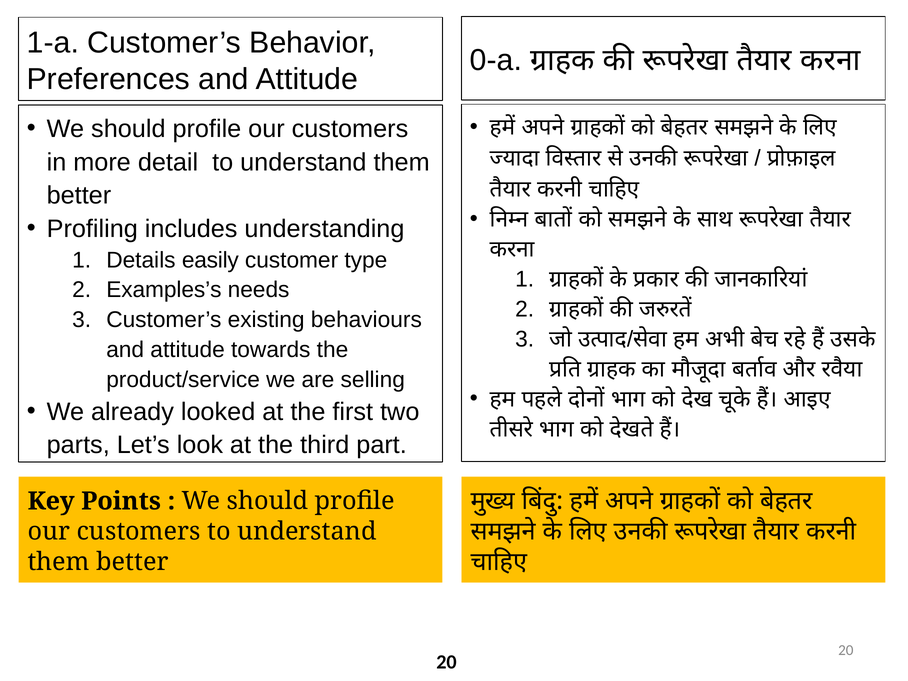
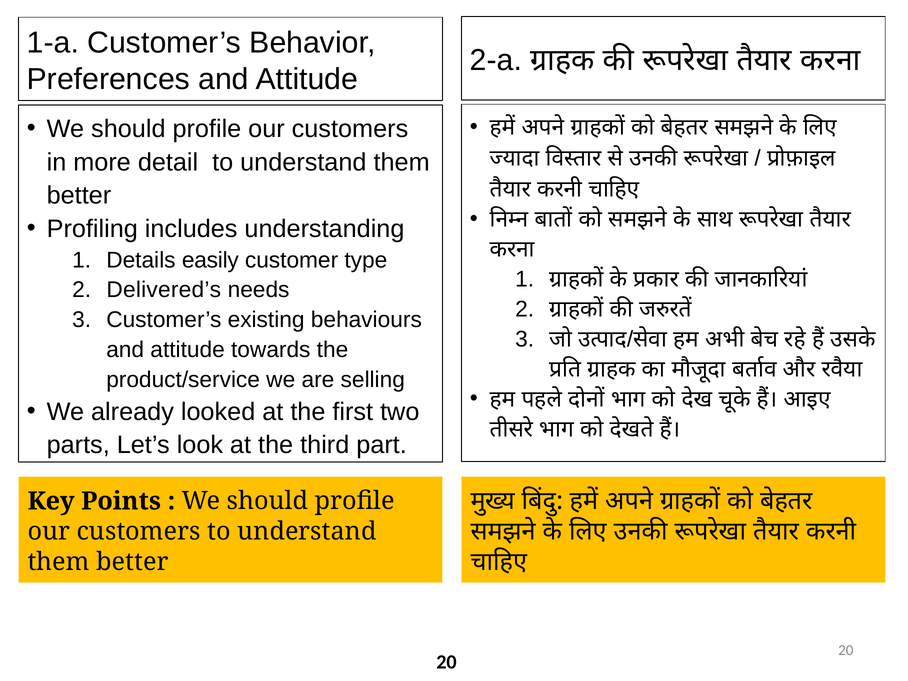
0-a: 0-a -> 2-a (496, 60)
Examples’s: Examples’s -> Delivered’s (164, 290)
